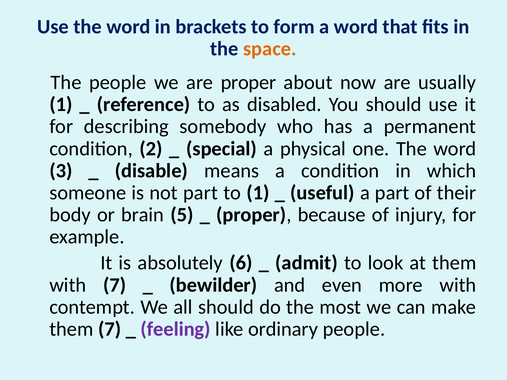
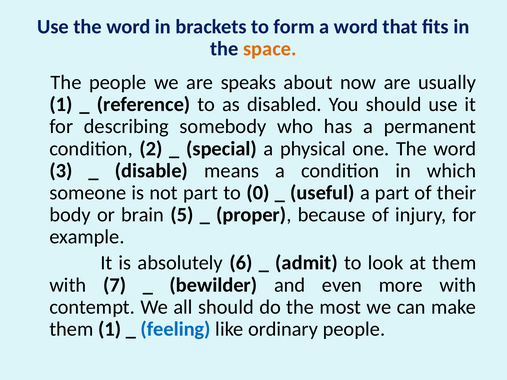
are proper: proper -> speaks (248, 83)
to 1: 1 -> 0 (258, 193)
them 7: 7 -> 1 (110, 329)
feeling colour: purple -> blue (176, 329)
